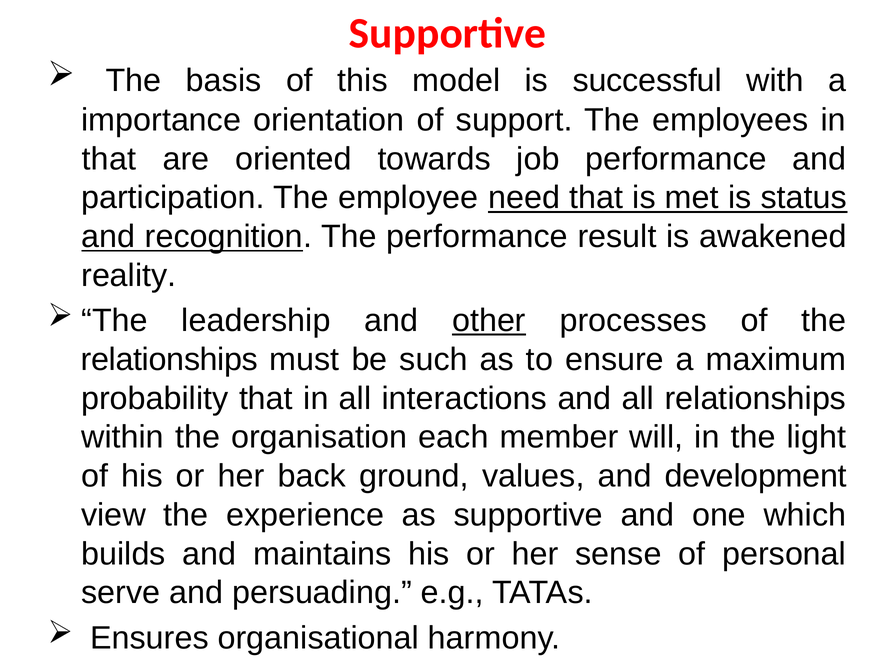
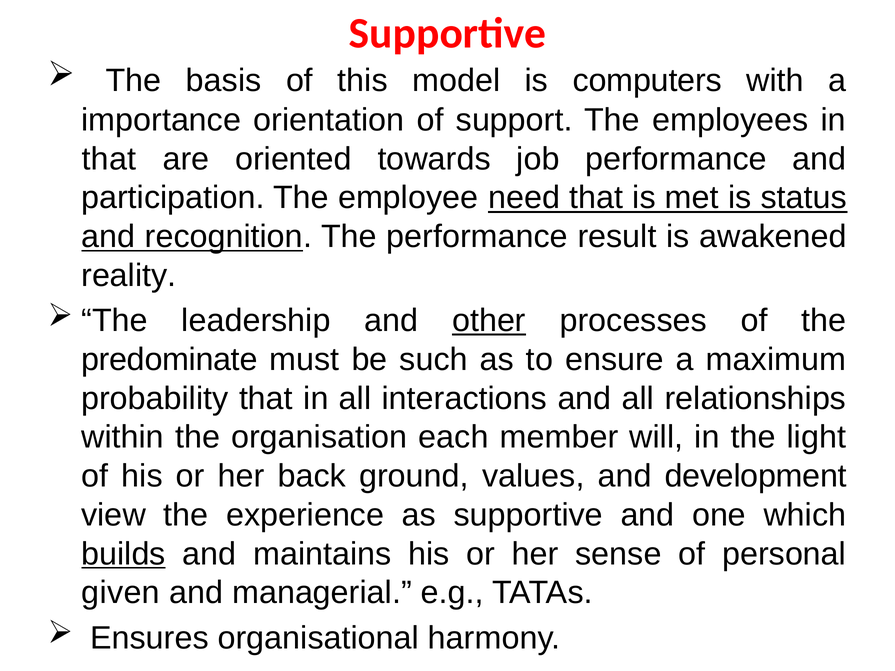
successful: successful -> computers (647, 81)
relationships: relationships -> predominate (169, 360)
builds underline: none -> present (123, 554)
serve: serve -> given (121, 593)
persuading: persuading -> managerial (322, 593)
